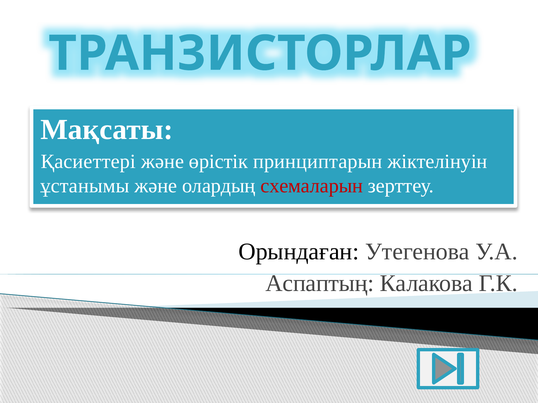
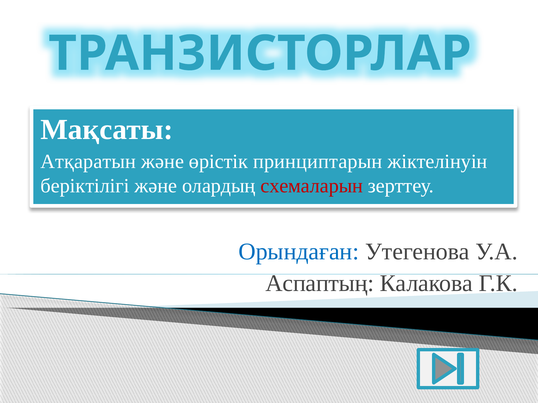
Қасиеттері: Қасиеттері -> Атқаратын (88, 162)
ұстанымы: ұстанымы -> беріктілігі (85, 186)
Орындаған colour: black -> blue (299, 252)
